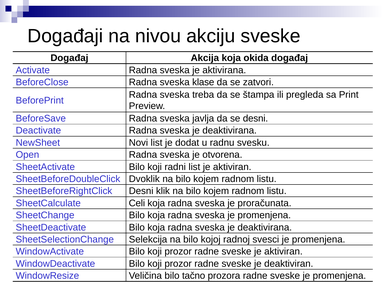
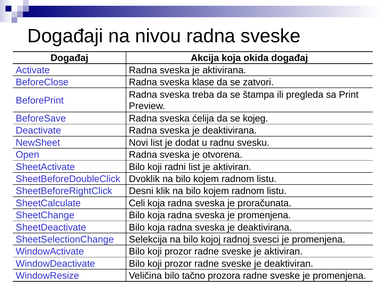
nivou akciju: akciju -> radna (211, 36)
javlja: javlja -> ćelija (203, 118)
se desni: desni -> kojeg (255, 118)
